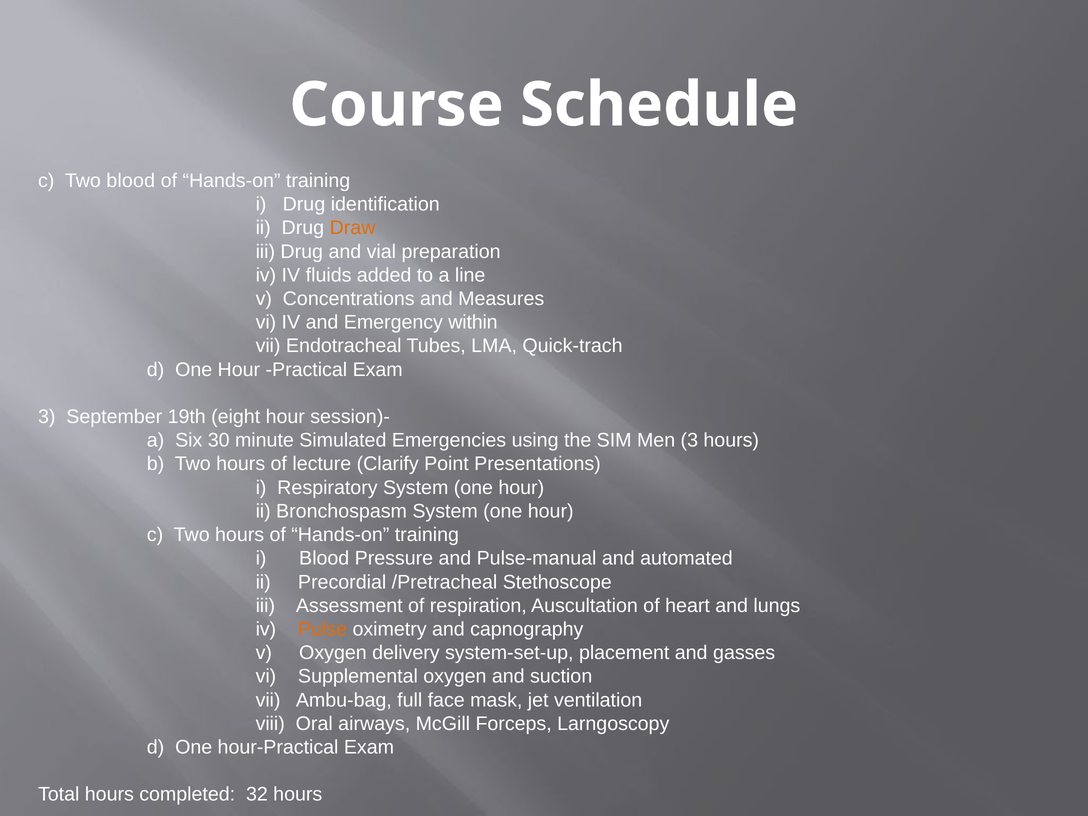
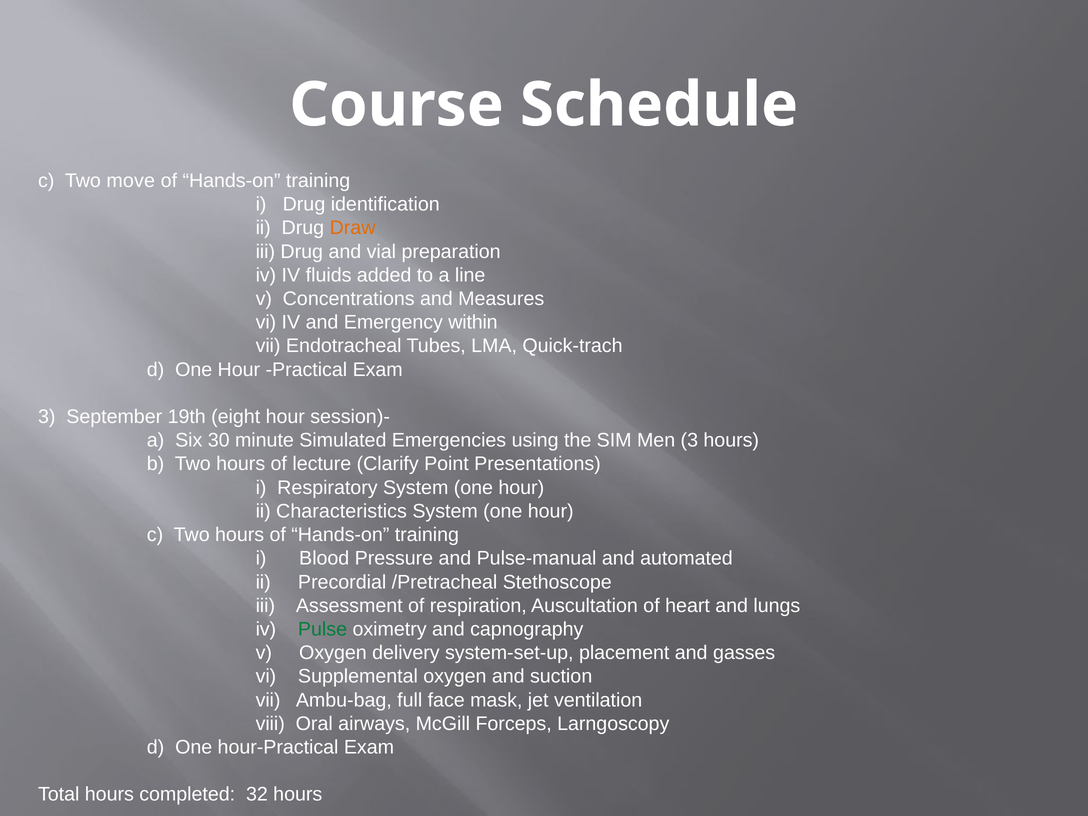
Two blood: blood -> move (131, 181)
Bronchospasm: Bronchospasm -> Characteristics (342, 511)
Pulse colour: orange -> green (323, 629)
